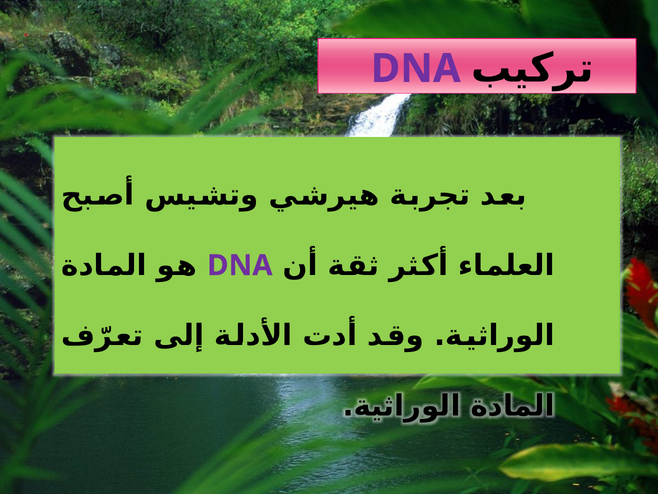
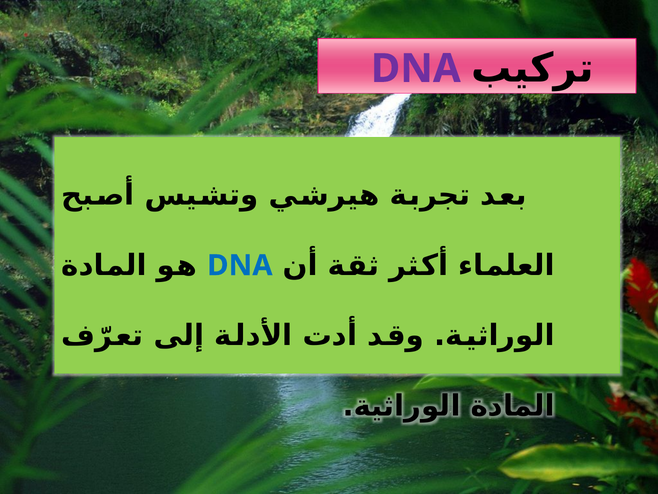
DNA colour: purple -> blue (240, 265)
